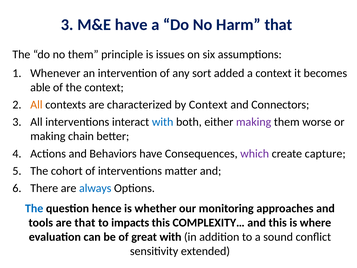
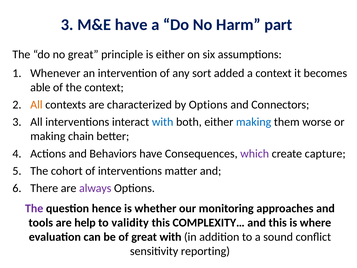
Harm that: that -> part (278, 25)
no them: them -> great (83, 54)
is issues: issues -> either (170, 54)
by Context: Context -> Options (208, 105)
making colour: purple -> blue (254, 122)
always colour: blue -> purple (95, 188)
The colour: blue -> purple (34, 208)
are that: that -> help (85, 222)
impacts: impacts -> validity (130, 222)
extended: extended -> reporting (205, 251)
